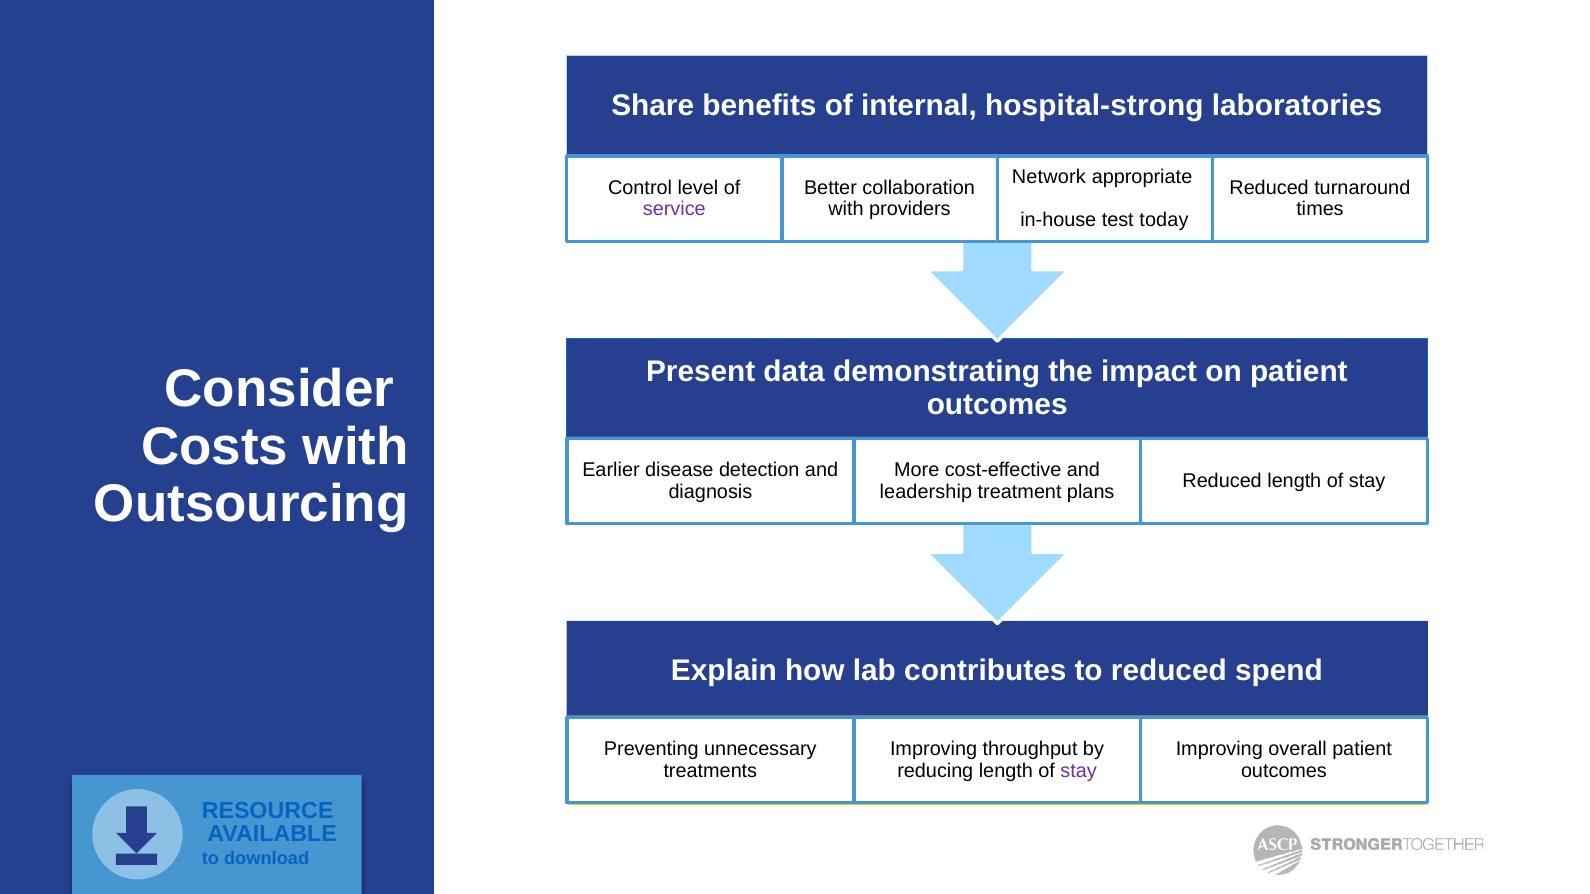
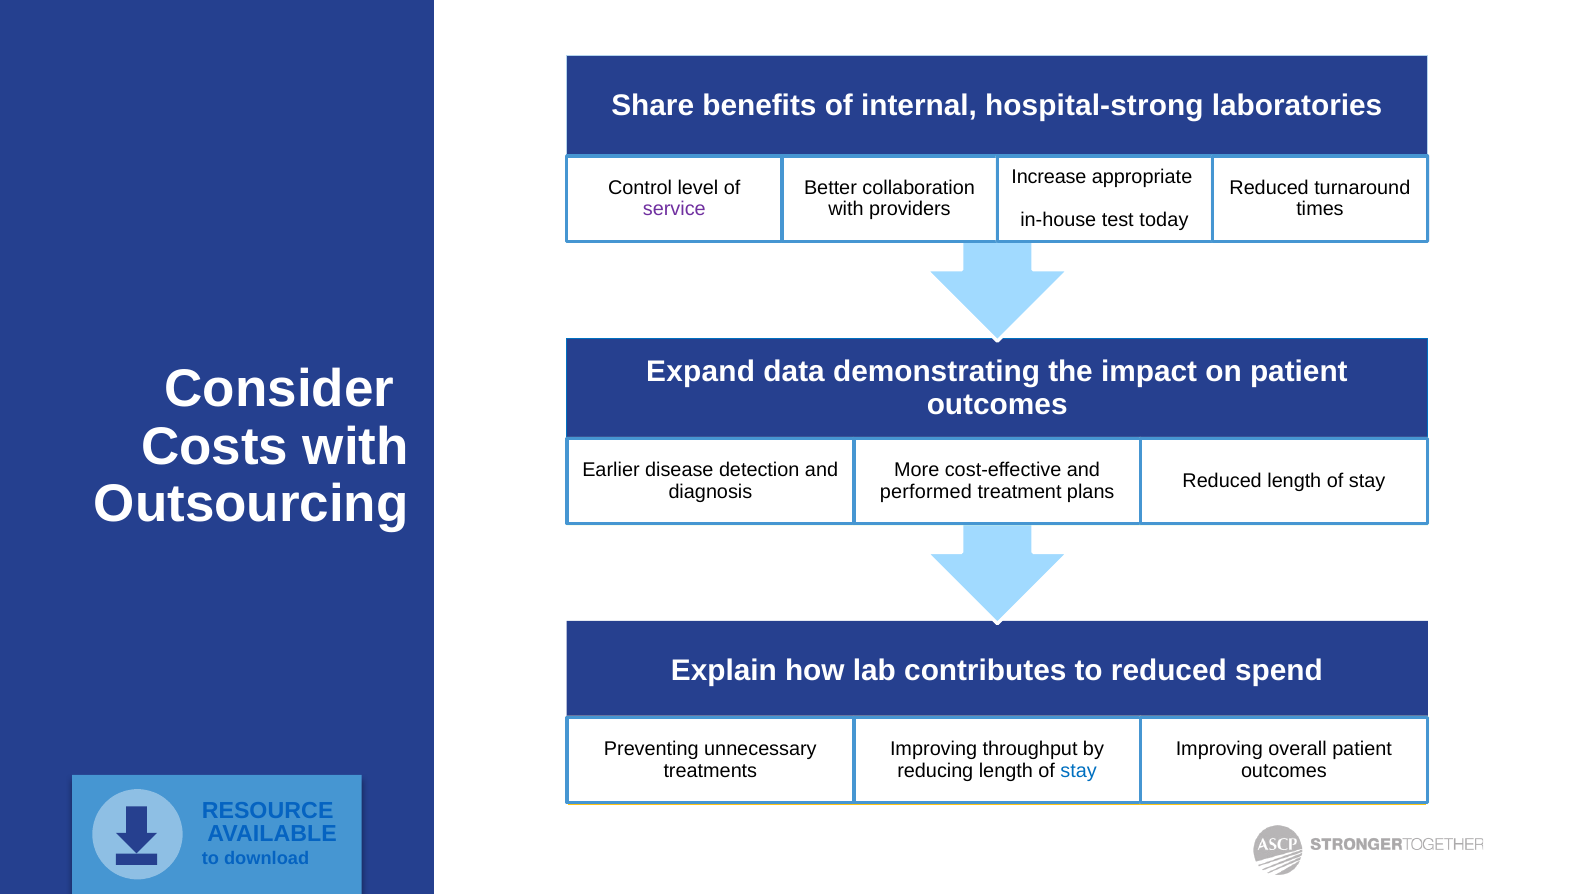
Network: Network -> Increase (1049, 177)
Present: Present -> Expand (701, 372)
leadership: leadership -> performed (926, 492)
stay colour: purple -> blue (1079, 771)
